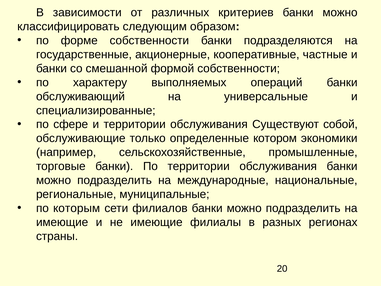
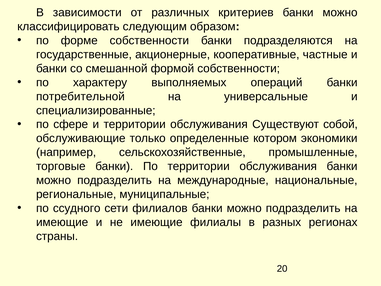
обслуживающий: обслуживающий -> потребительной (80, 96)
которым: которым -> ссудного (77, 208)
